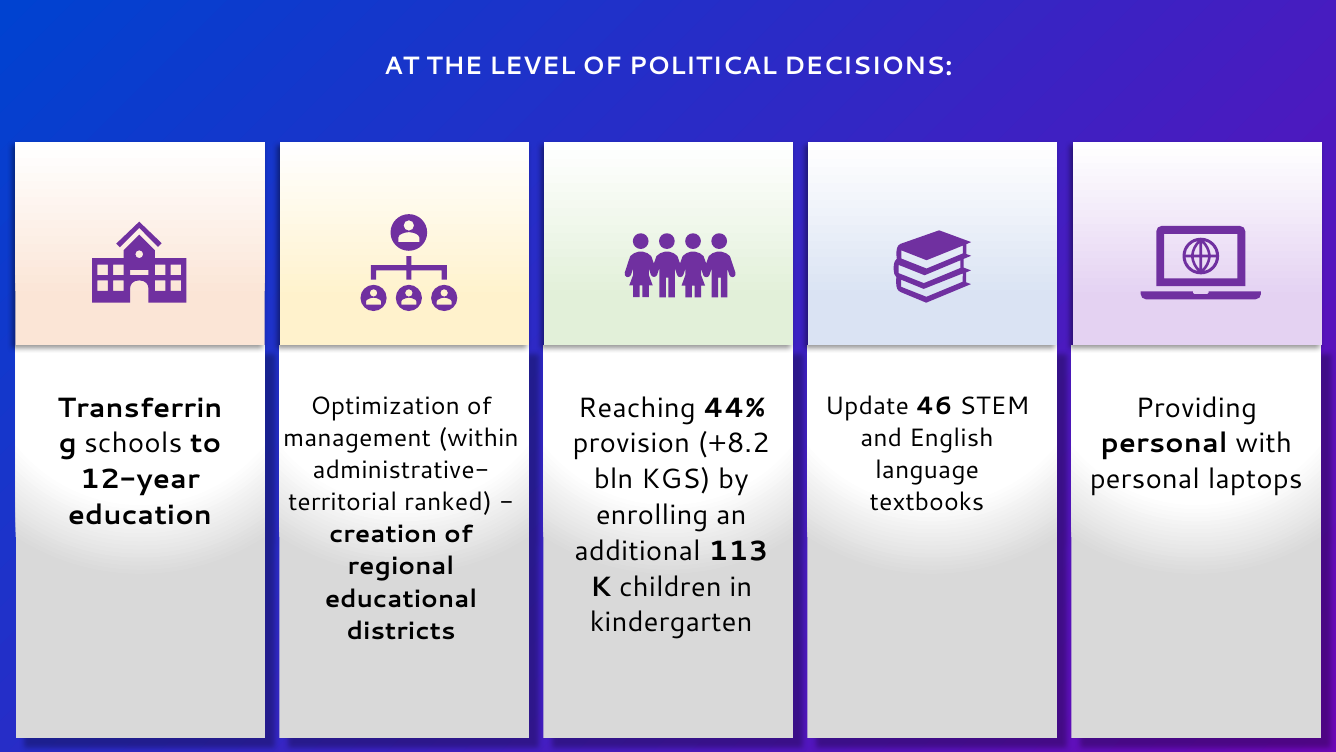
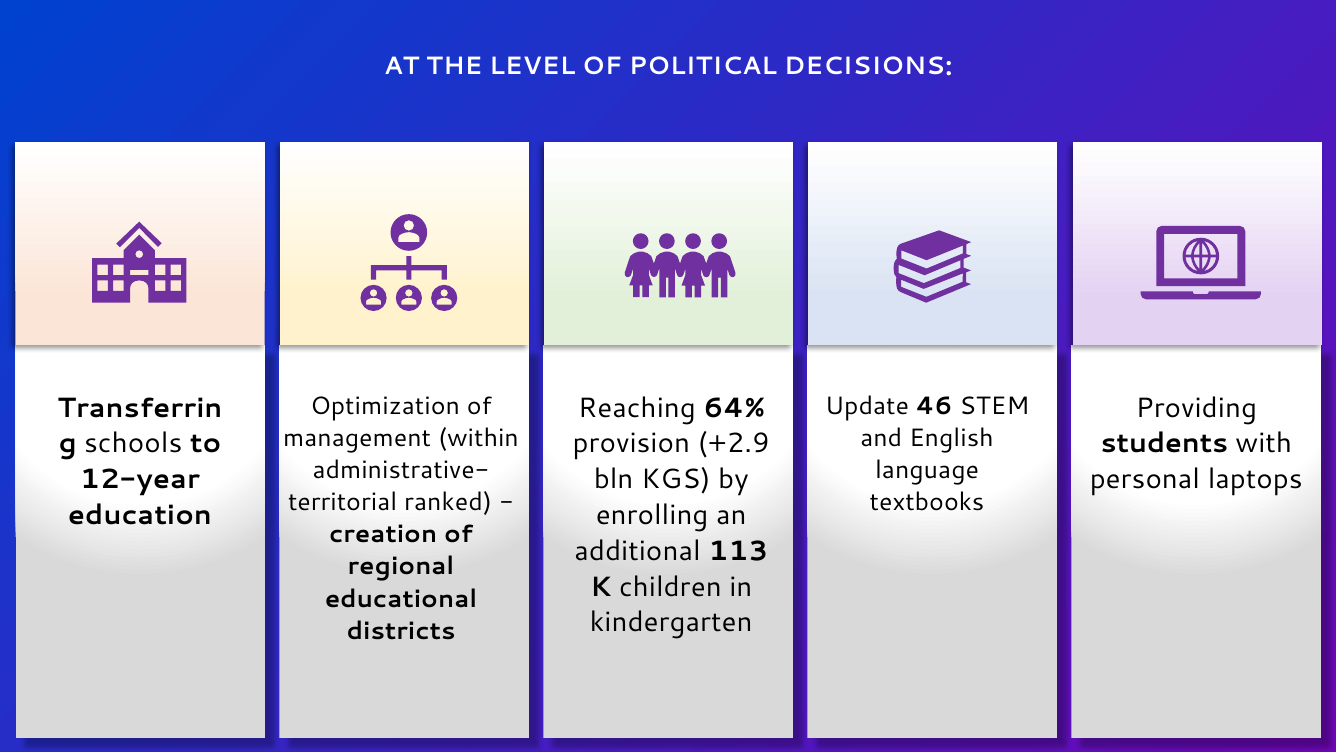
44%: 44% -> 64% (734, 408)
+8.2: +8.2 -> +2.9 (734, 443)
personal: personal -> students (1164, 443)
